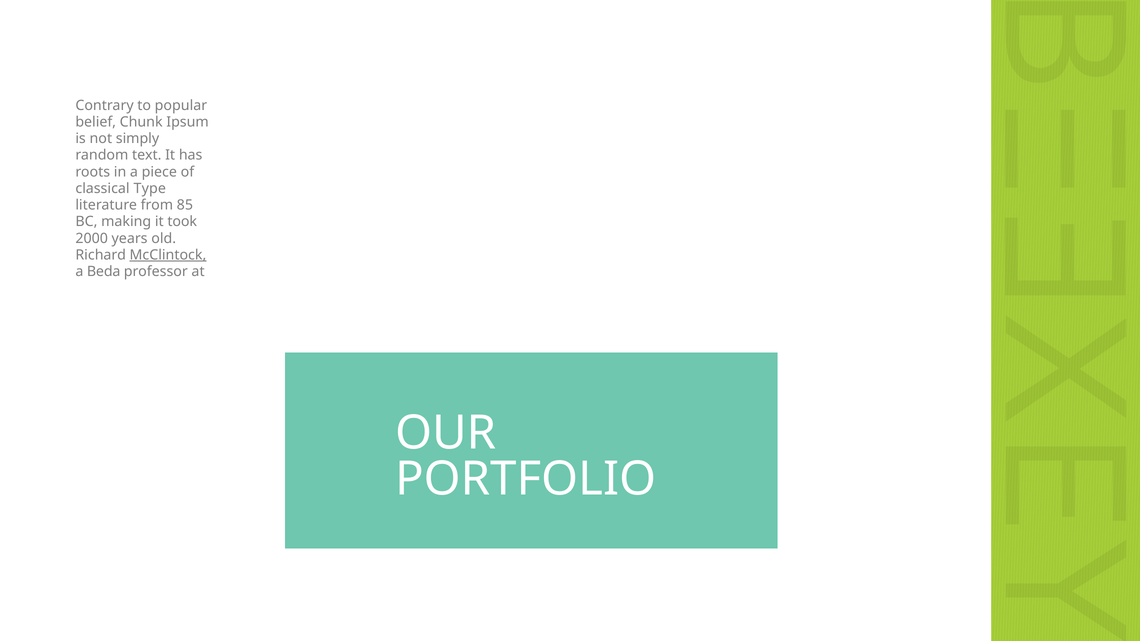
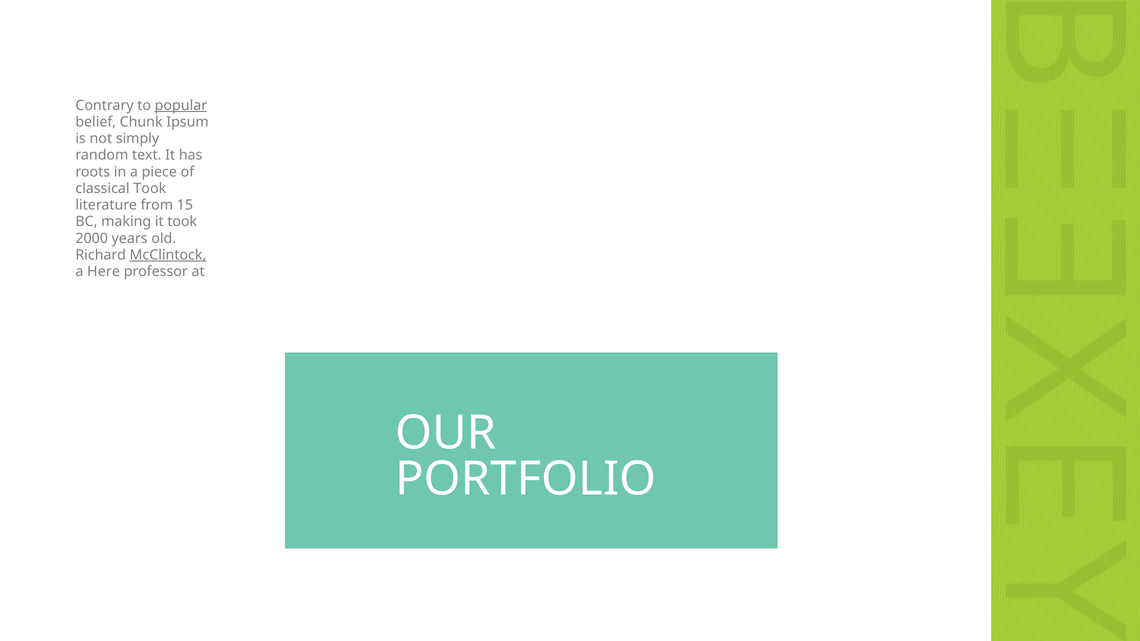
popular underline: none -> present (181, 105)
classical Type: Type -> Took (150, 189)
85: 85 -> 15 (185, 205)
Beda: Beda -> Here (104, 272)
